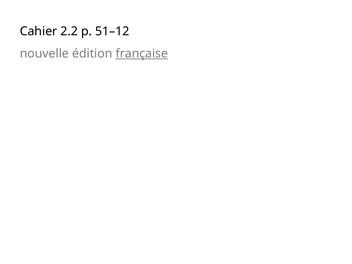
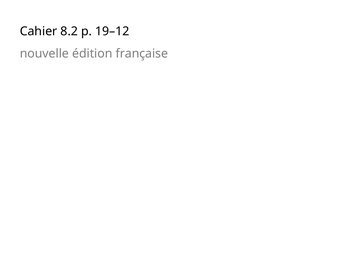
2.2: 2.2 -> 8.2 (69, 31)
51–12: 51–12 -> 19–12 (112, 31)
française underline: present -> none (142, 53)
